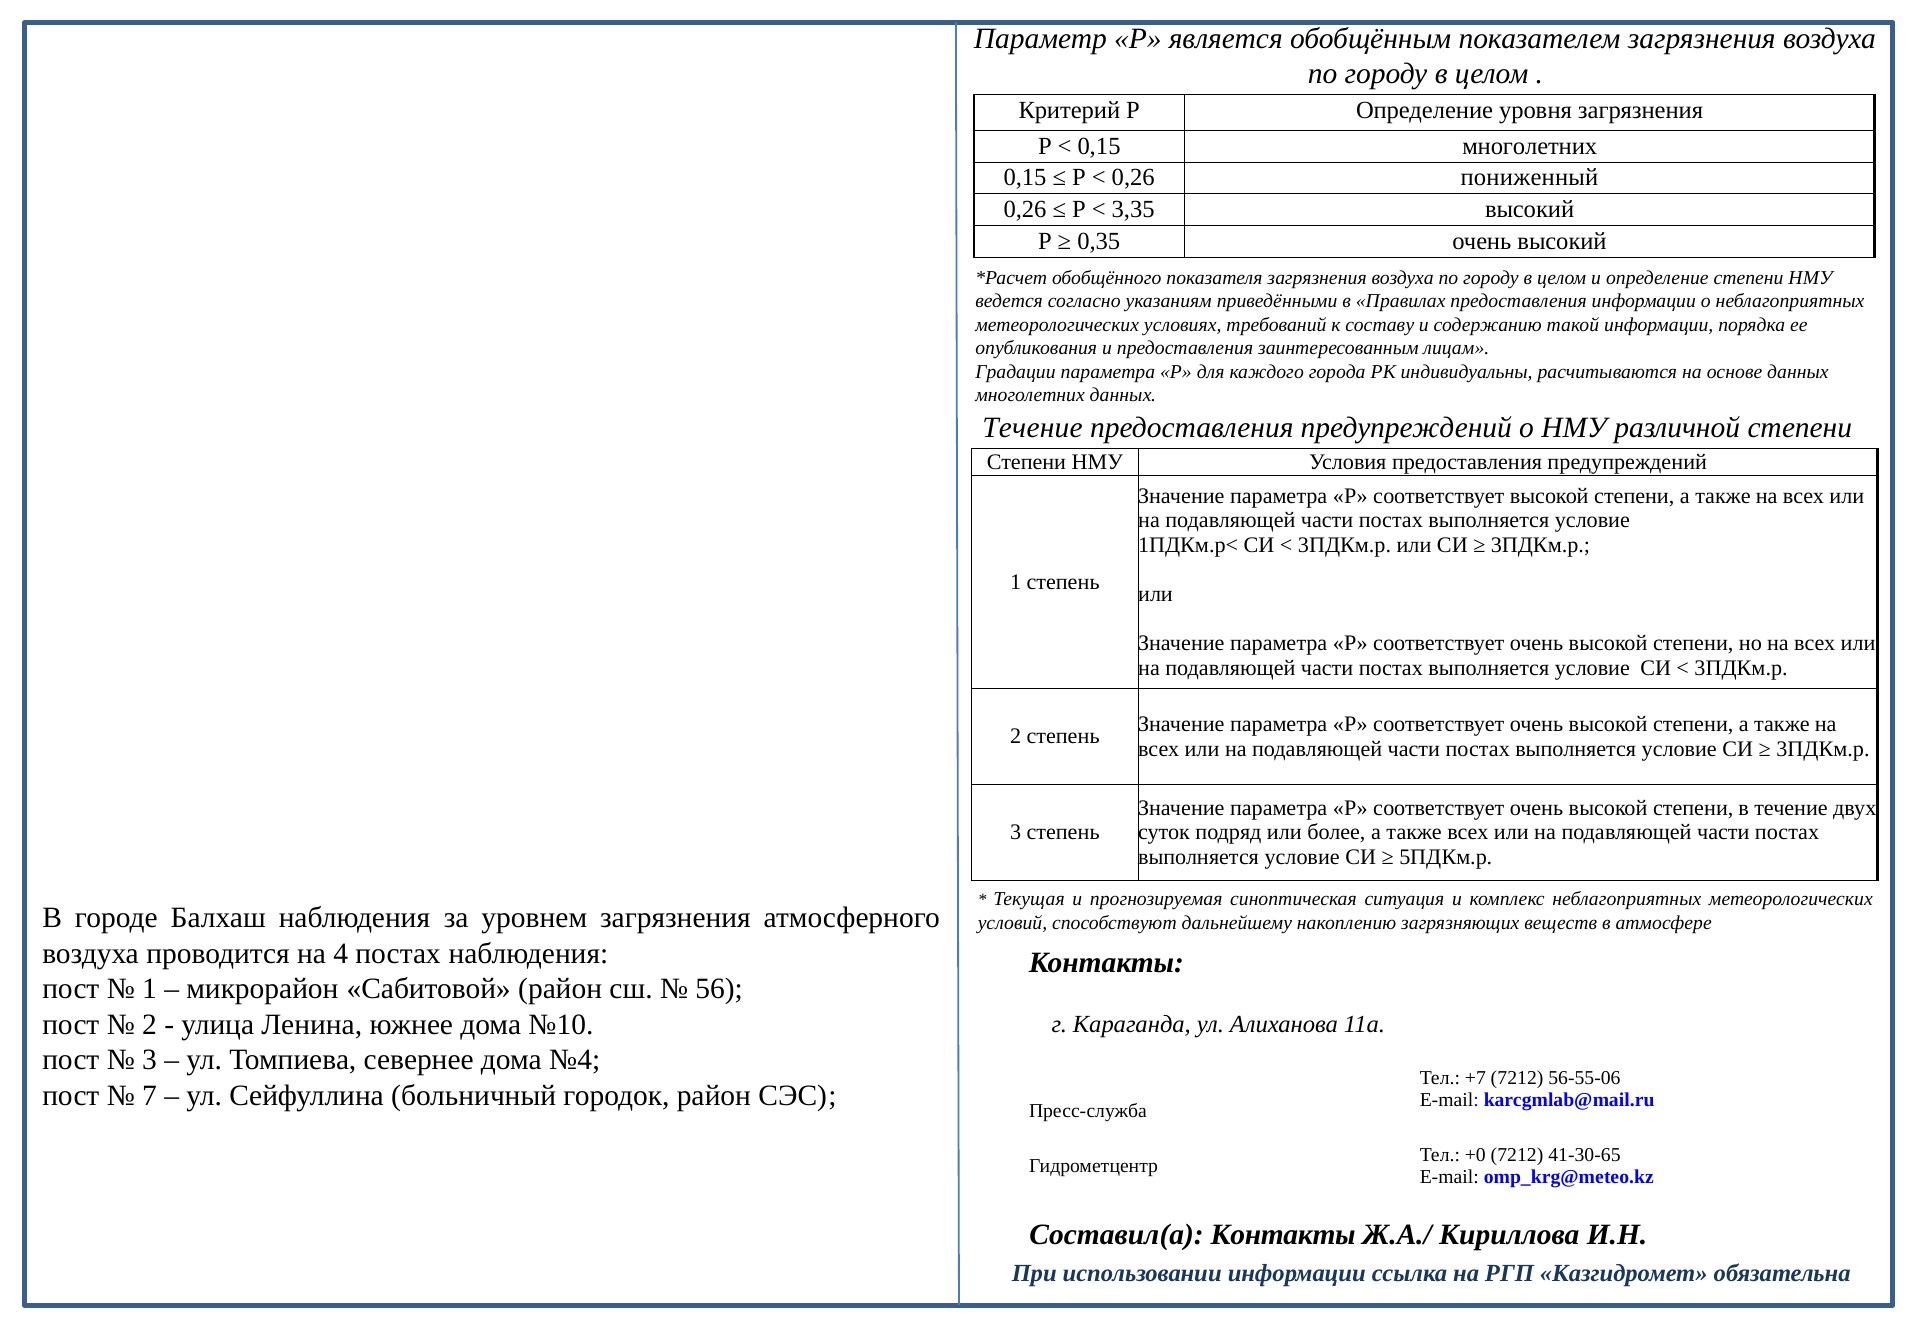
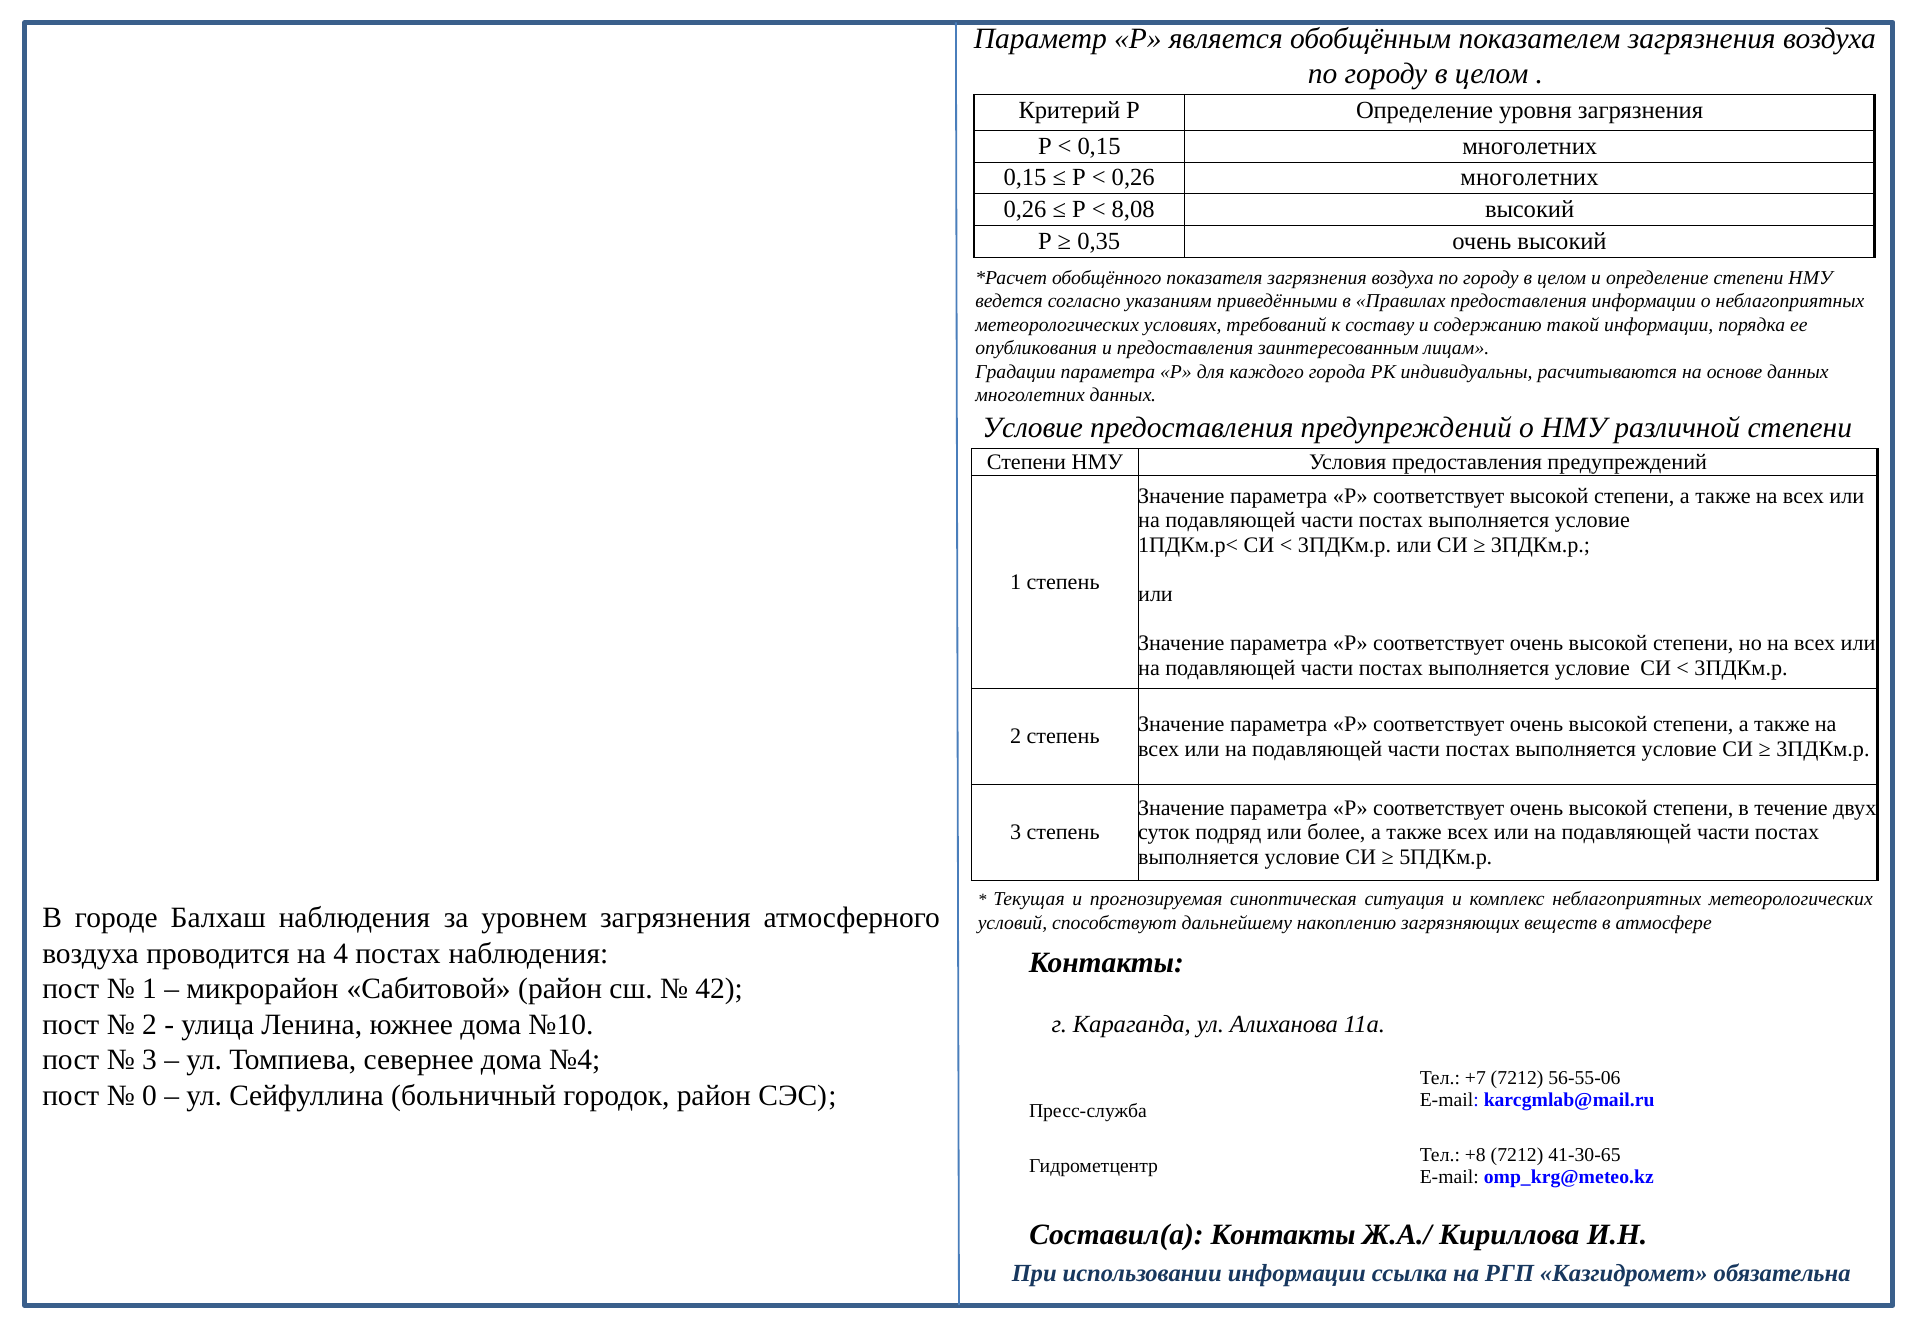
0,26 пониженный: пониженный -> многолетних (1529, 178)
3,35: 3,35 -> 8,08 (1133, 209)
Течение: Течение -> Условие (1033, 427)
56: 56 -> 42 (719, 989)
7: 7 -> 0 (150, 1095)
+0: +0 -> +8 (1475, 1155)
